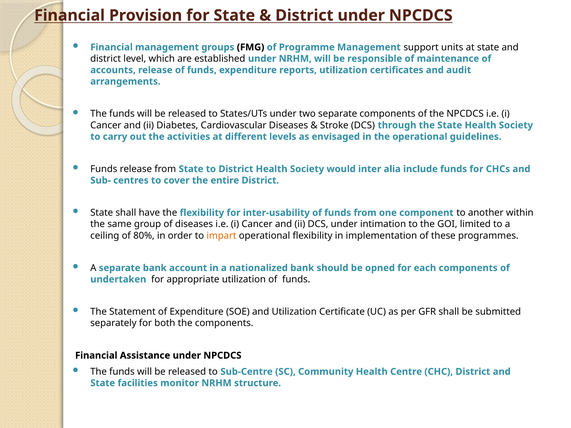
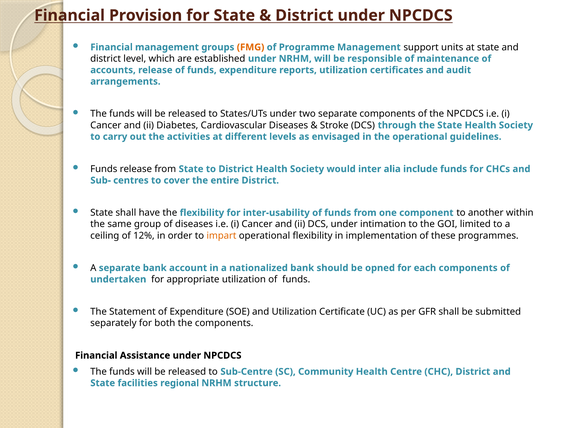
FMG colour: black -> orange (251, 47)
80%: 80% -> 12% (144, 236)
monitor: monitor -> regional (180, 383)
